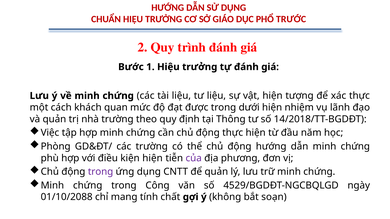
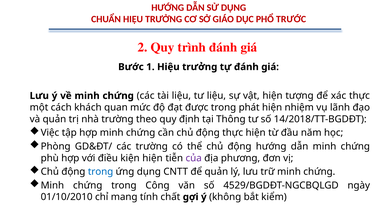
dưới: dưới -> phát (249, 108)
trong colour: purple -> blue (101, 172)
01/10/2088: 01/10/2088 -> 01/10/2010 (67, 197)
soạn: soạn -> kiểm (274, 197)
